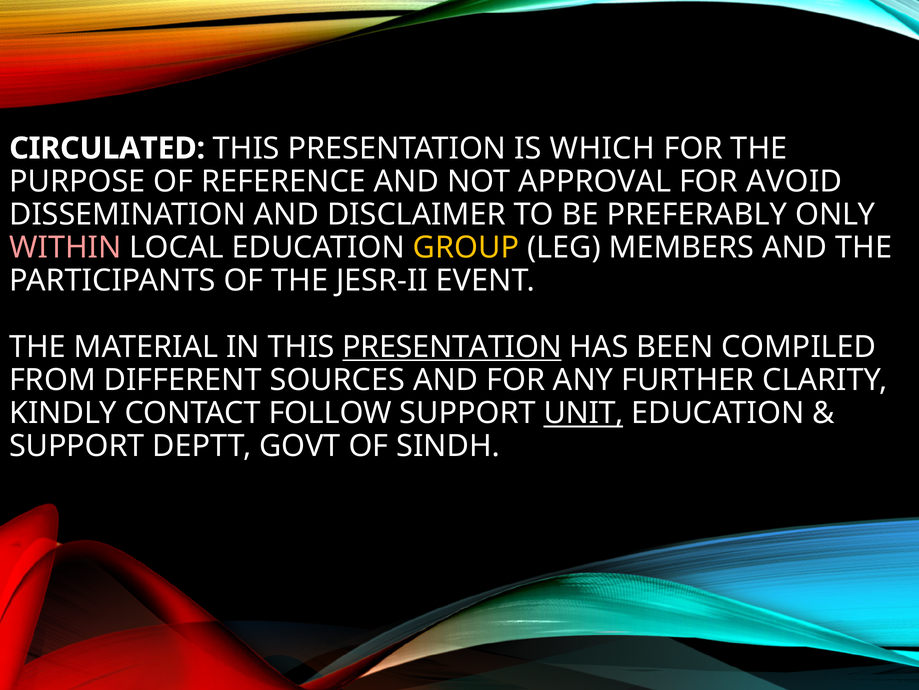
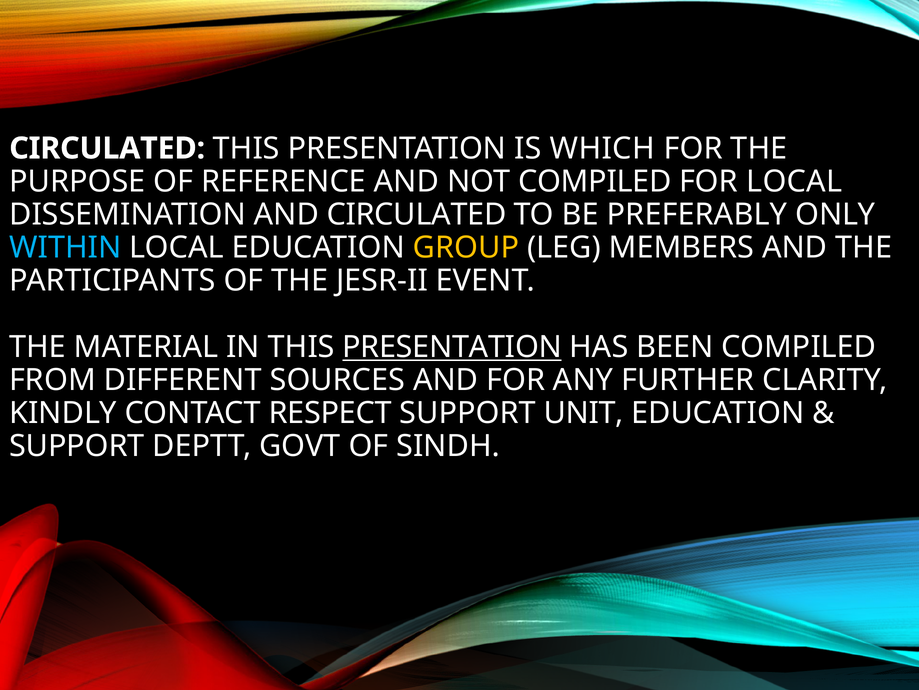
NOT APPROVAL: APPROVAL -> COMPILED (595, 181)
FOR AVOID: AVOID -> LOCAL (794, 181)
AND DISCLAIMER: DISCLAIMER -> CIRCULATED (416, 214)
WITHIN colour: pink -> light blue (65, 247)
FOLLOW: FOLLOW -> RESPECT (330, 413)
UNIT underline: present -> none (584, 413)
